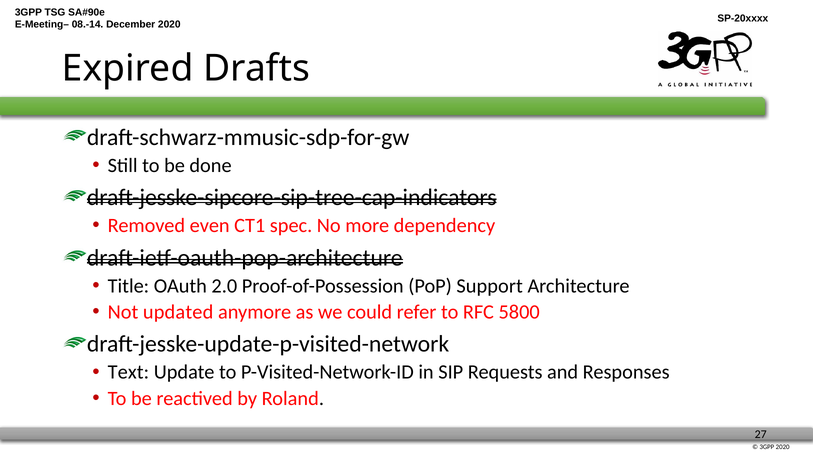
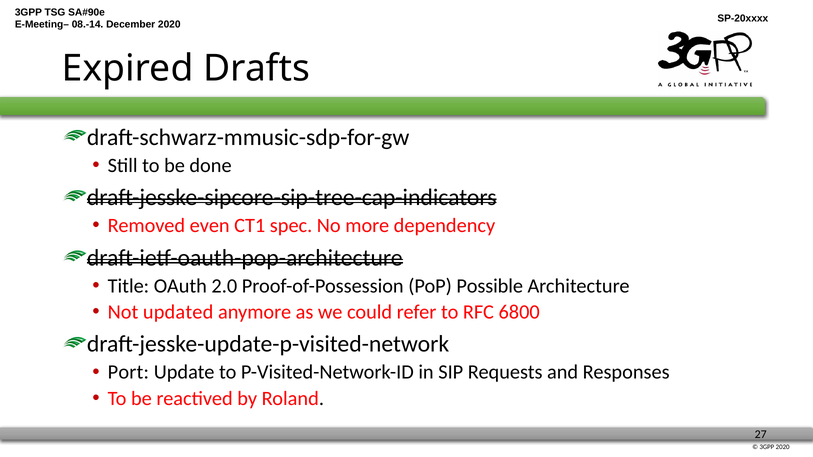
Support: Support -> Possible (490, 286)
5800: 5800 -> 6800 (519, 312)
Text: Text -> Port (128, 372)
